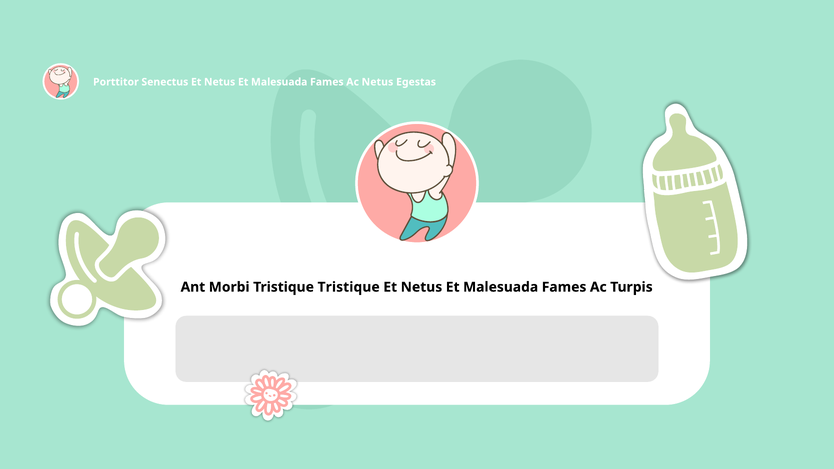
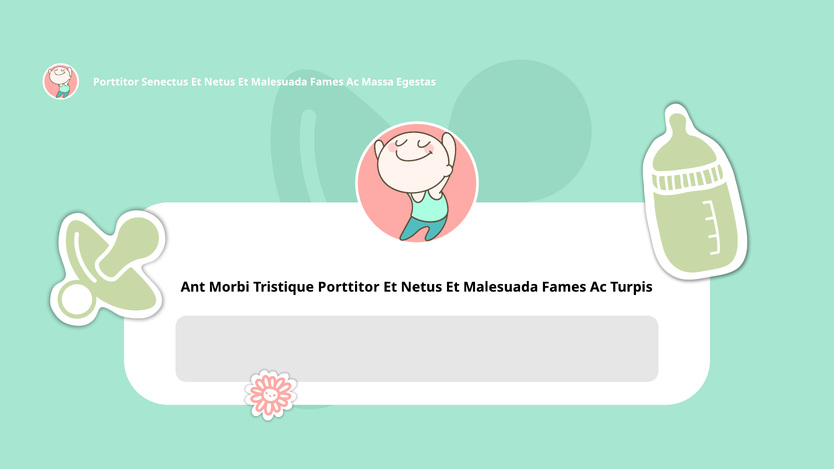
Ac Netus: Netus -> Massa (378, 82)
Tristique Tristique: Tristique -> Porttitor (349, 287)
